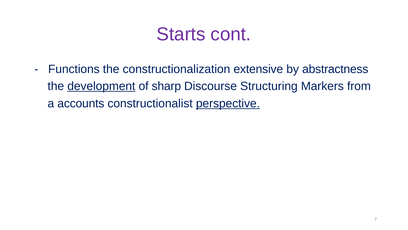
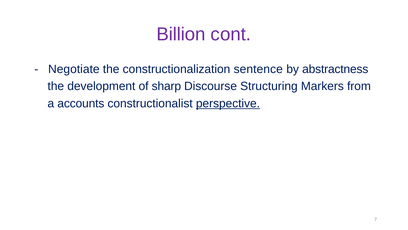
Starts: Starts -> Billion (181, 34)
Functions: Functions -> Negotiate (74, 69)
extensive: extensive -> sentence (258, 69)
development underline: present -> none (101, 86)
